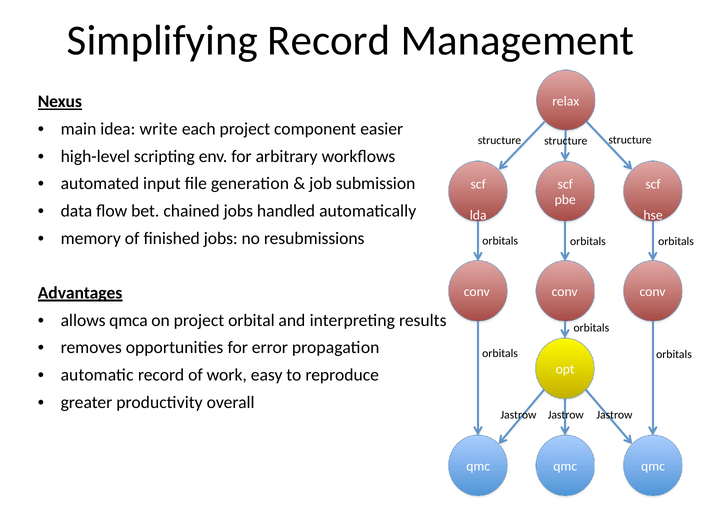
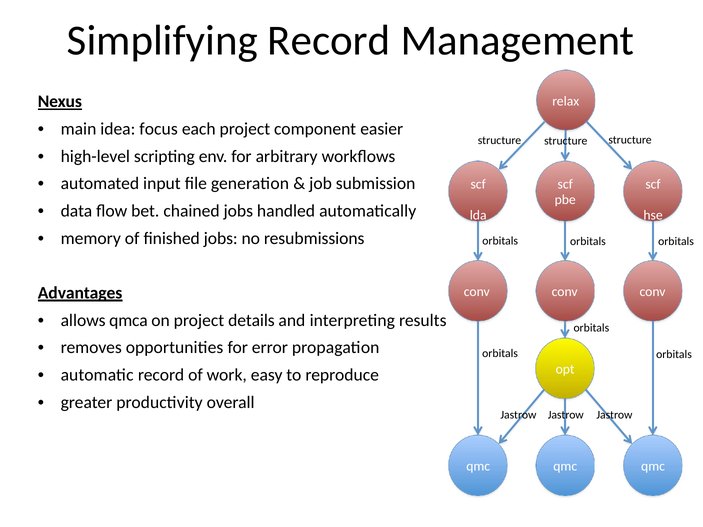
write: write -> focus (159, 129)
orbital: orbital -> details (251, 320)
